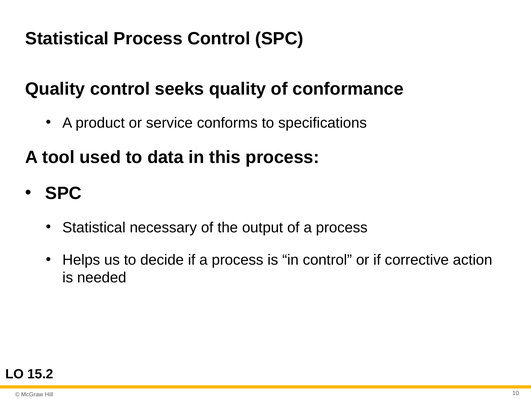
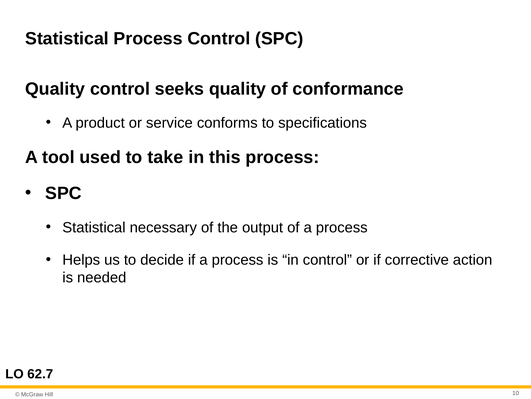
data: data -> take (165, 157)
15.2: 15.2 -> 62.7 (40, 373)
